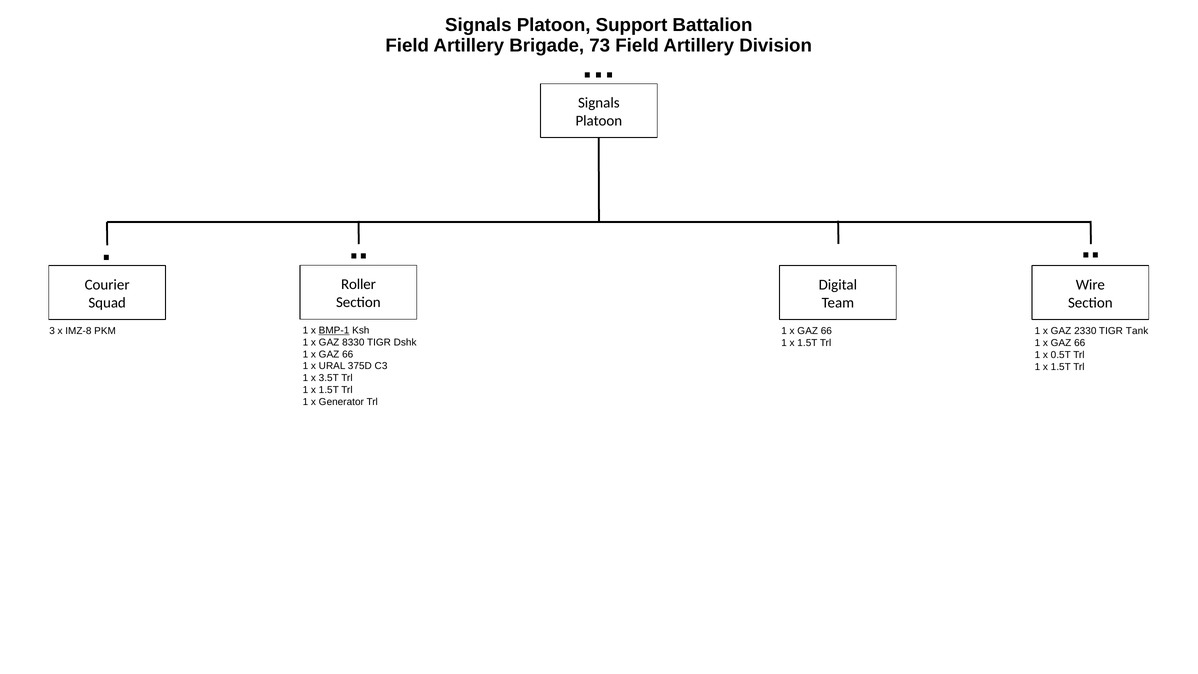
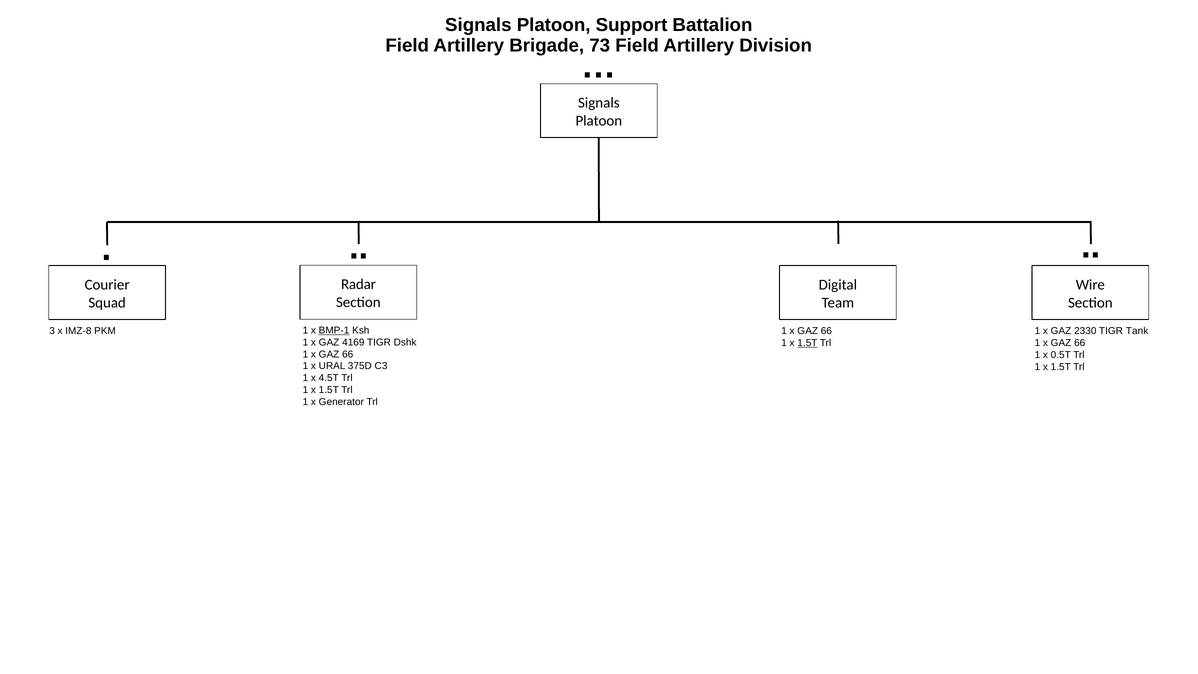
Roller: Roller -> Radar (358, 284)
8330: 8330 -> 4169 (353, 342)
1.5T underline: none -> present (807, 343)
3.5T: 3.5T -> 4.5T (329, 378)
